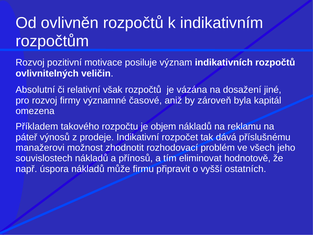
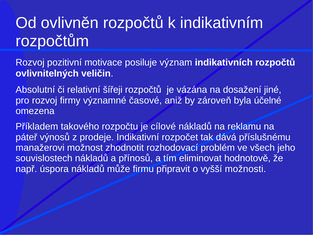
však: však -> šířeji (113, 90)
kapitál: kapitál -> účelné (268, 100)
objem: objem -> cílové (163, 126)
ostatních: ostatních -> možnosti (245, 169)
